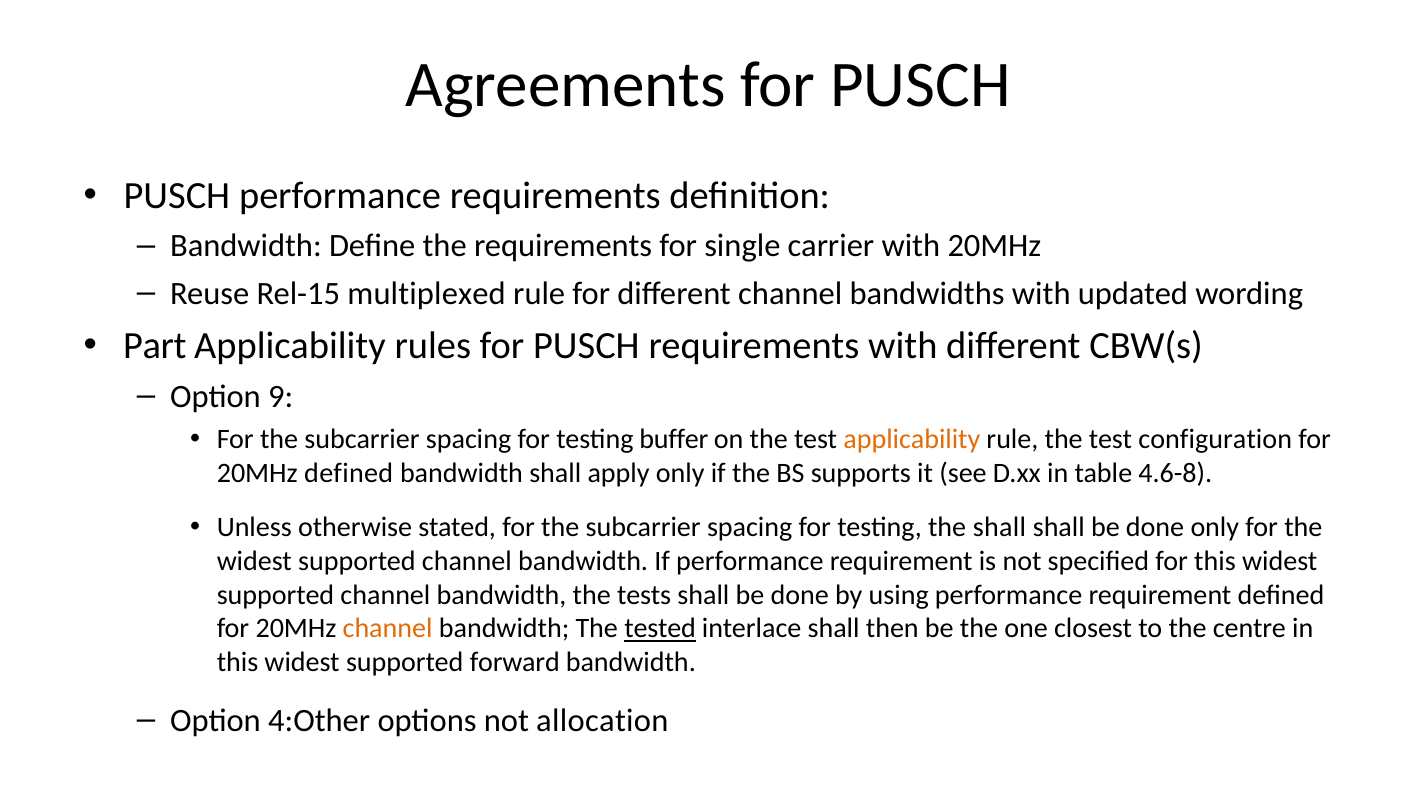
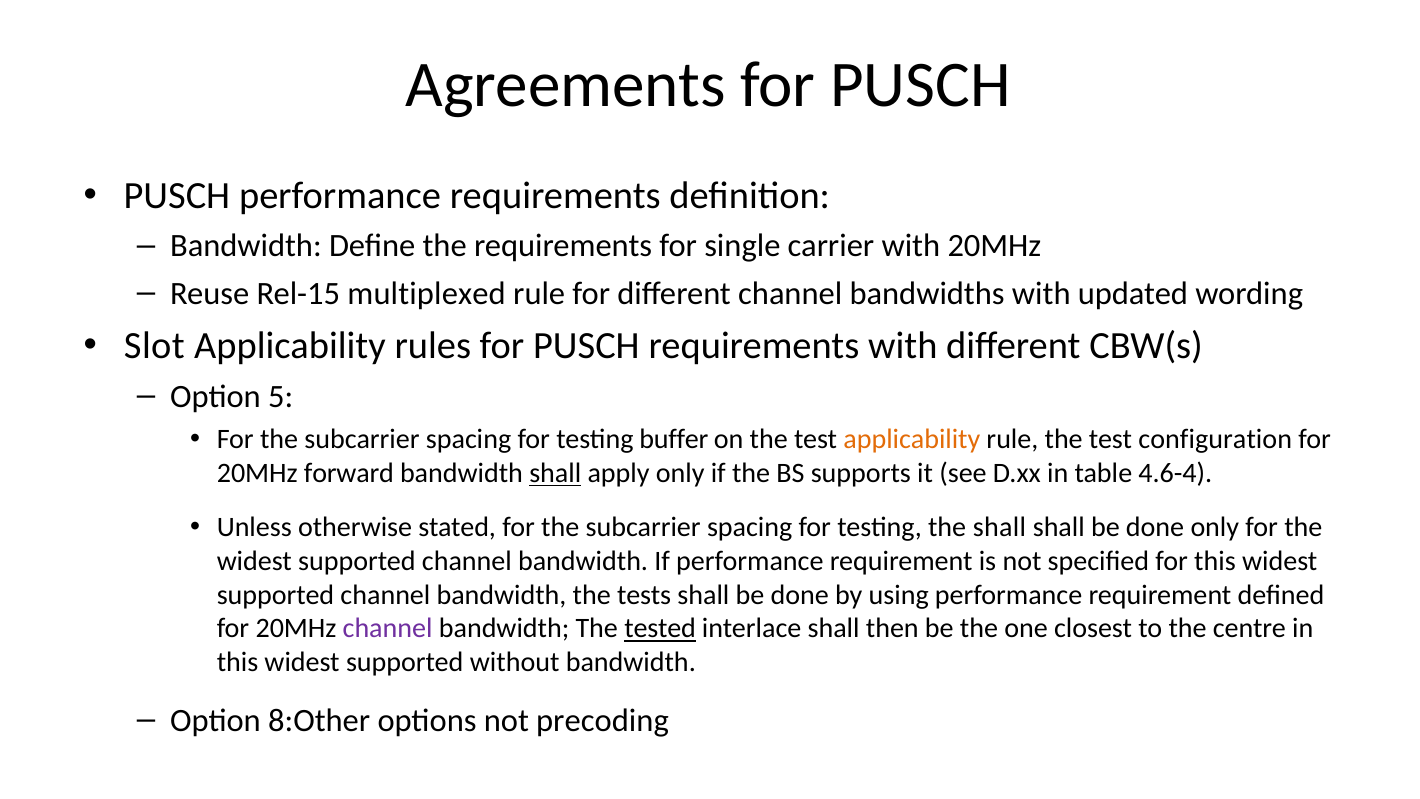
Part: Part -> Slot (154, 346)
9: 9 -> 5 (281, 396)
20MHz defined: defined -> forward (349, 473)
shall underline: none -> present (555, 473)
4.6-8: 4.6-8 -> 4.6-4 (1175, 473)
channel colour: orange -> purple (388, 628)
forward: forward -> without (515, 662)
4:Other: 4:Other -> 8:Other (319, 720)
allocation: allocation -> precoding (602, 720)
